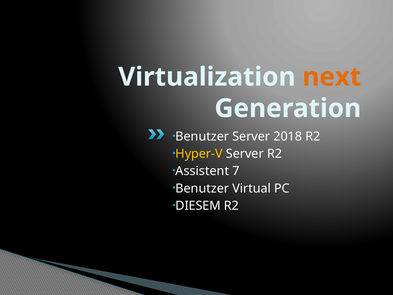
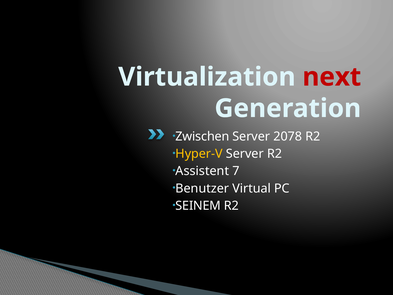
next colour: orange -> red (332, 77)
Benutzer: Benutzer -> Zwischen (202, 136)
2018: 2018 -> 2078 (288, 136)
DIESEM: DIESEM -> SEINEM (198, 206)
